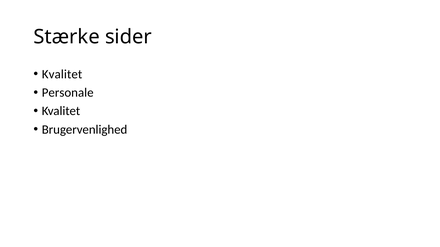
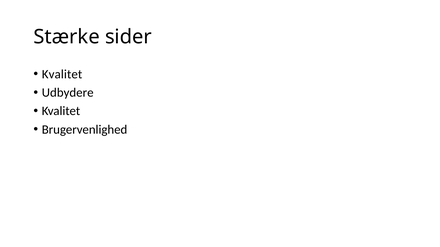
Personale: Personale -> Udbydere (68, 93)
